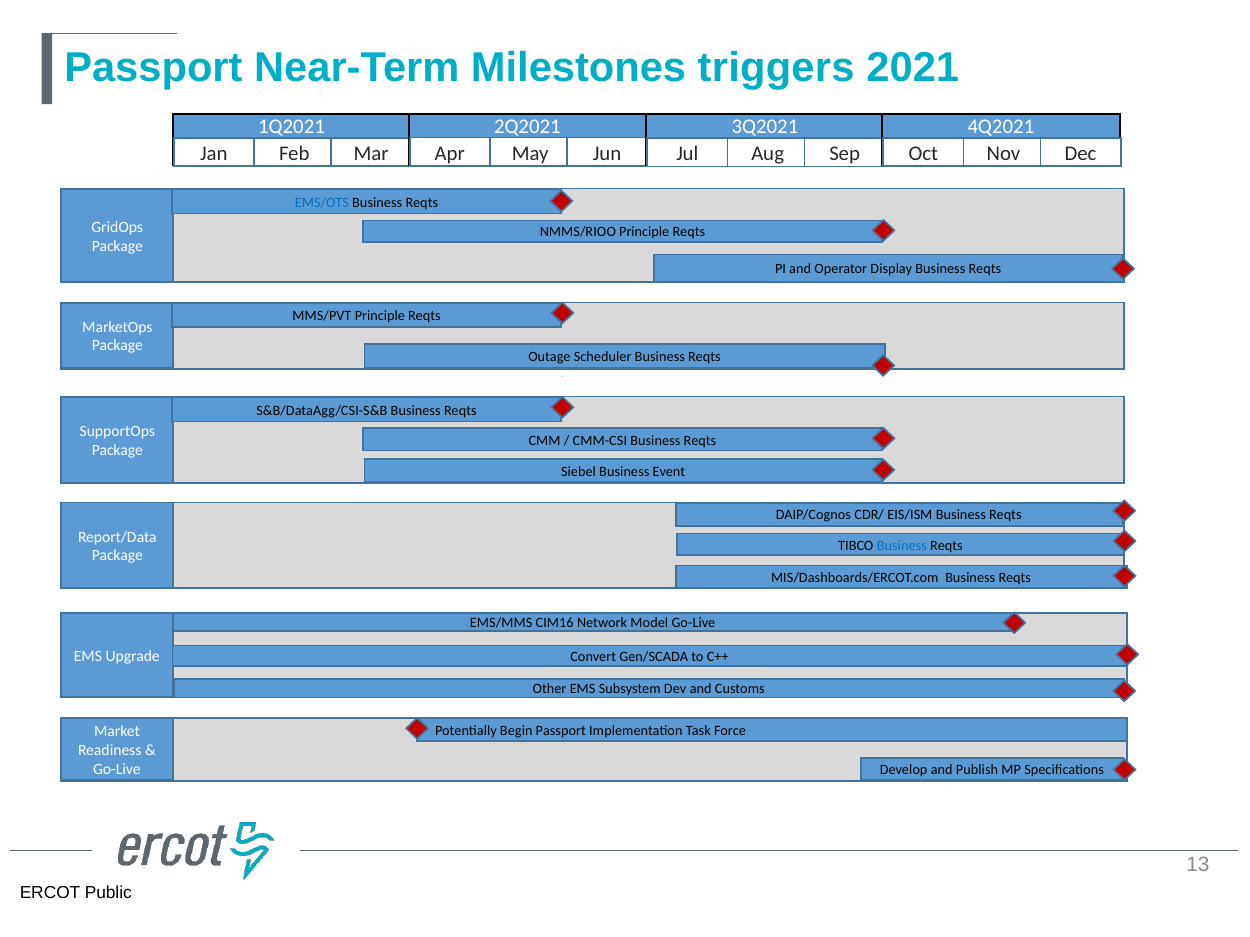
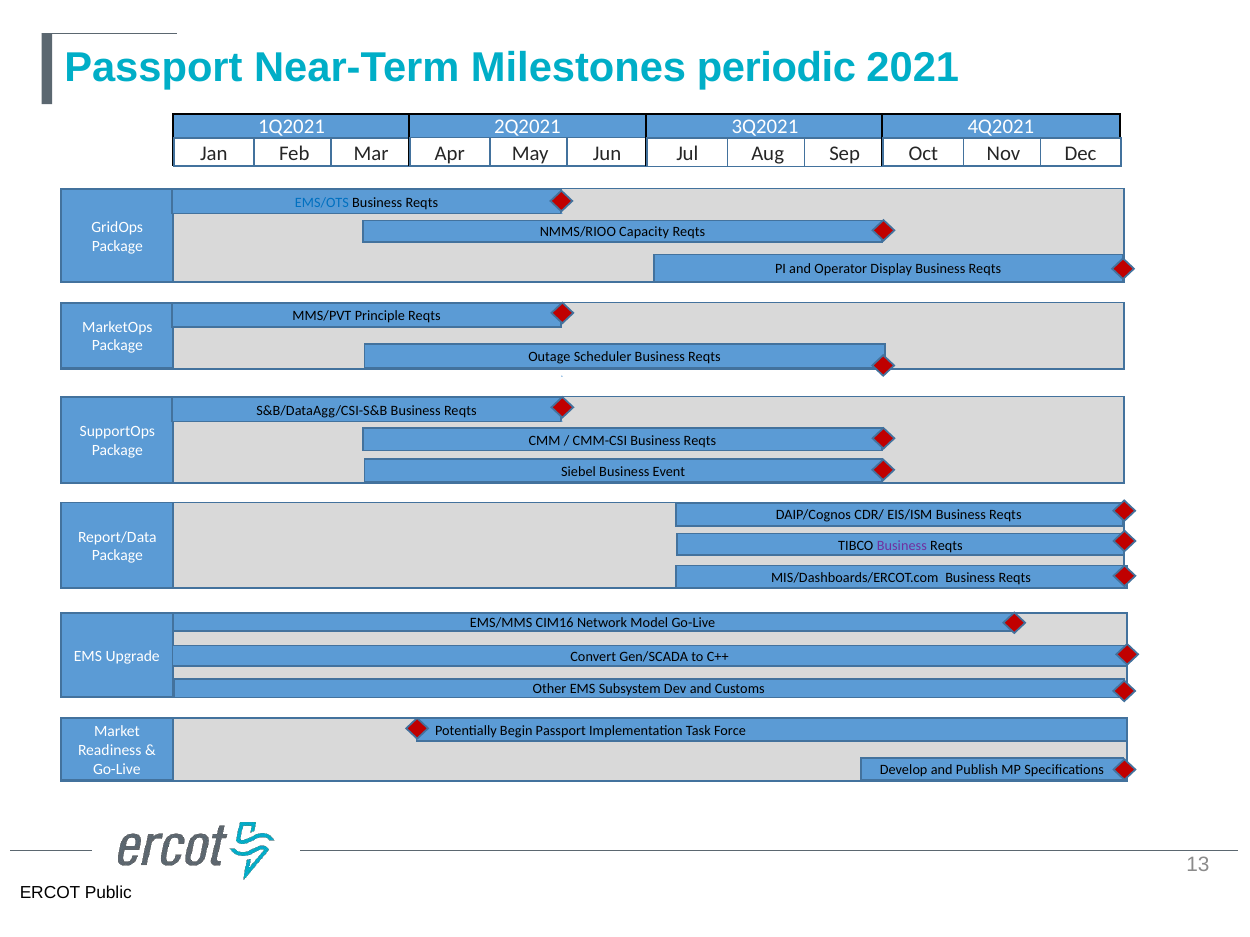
triggers: triggers -> periodic (776, 67)
NMMS/RIOO Principle: Principle -> Capacity (644, 232)
Business colour: blue -> purple (902, 546)
